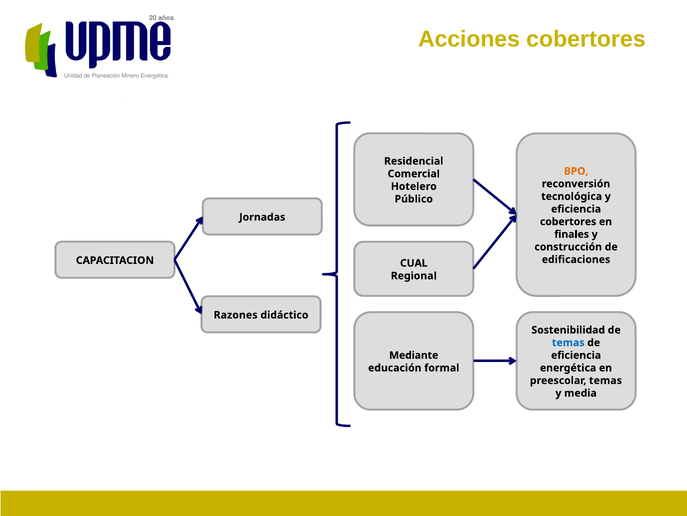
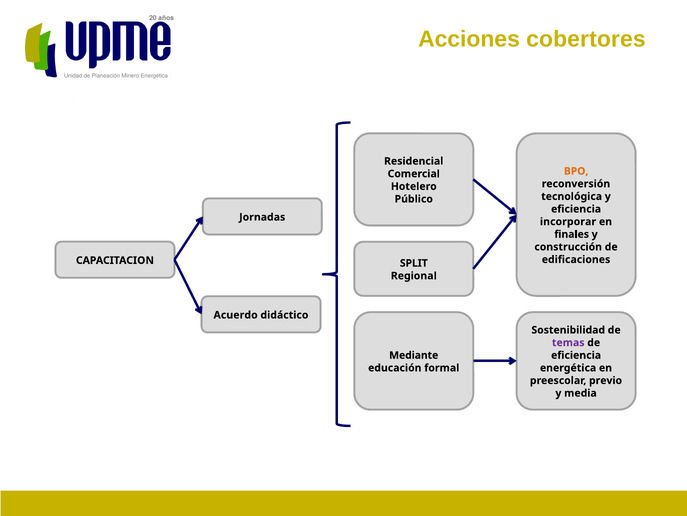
cobertores: cobertores -> incorporar (568, 221)
CUAL: CUAL -> SPLIT (414, 263)
Razones: Razones -> Acuerdo (236, 315)
temas colour: blue -> purple (568, 342)
preescolar temas: temas -> previo (606, 380)
